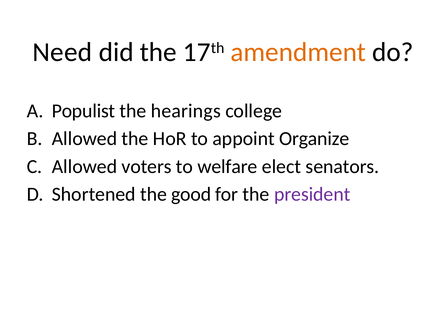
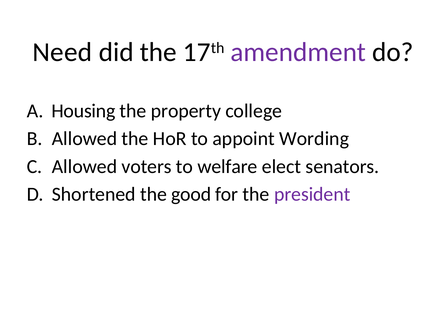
amendment colour: orange -> purple (298, 52)
Populist: Populist -> Housing (83, 111)
hearings: hearings -> property (186, 111)
Organize: Organize -> Wording (314, 138)
